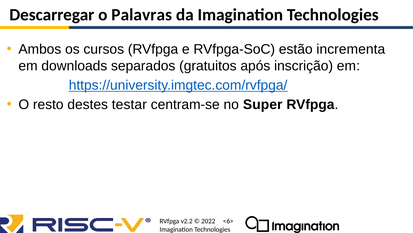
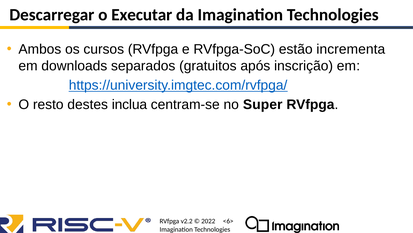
Palavras: Palavras -> Executar (142, 15)
testar: testar -> inclua (129, 104)
